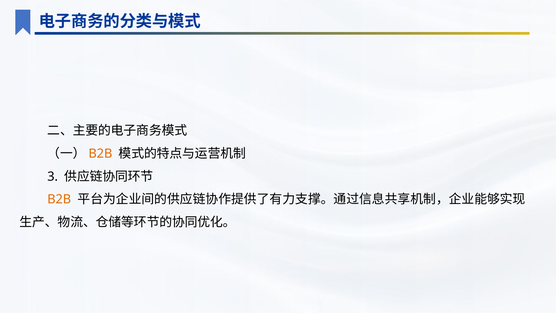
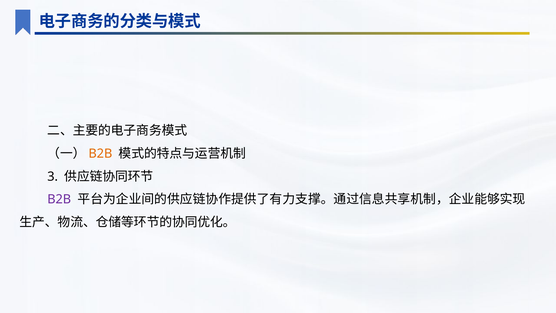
B2B colour: orange -> purple (59, 199)
